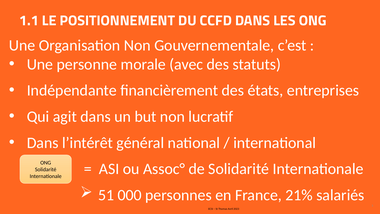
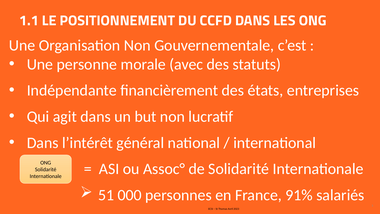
21%: 21% -> 91% (299, 195)
